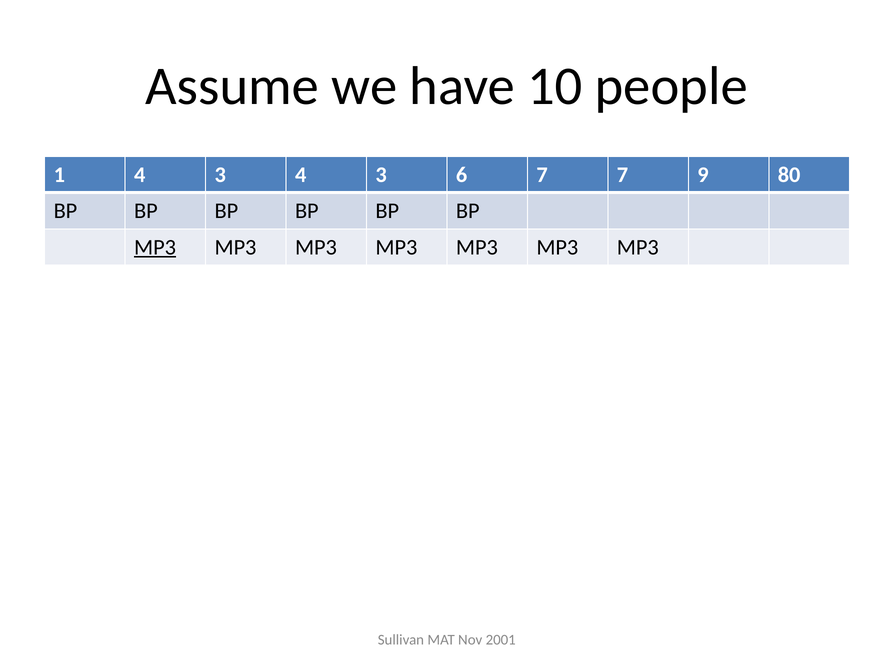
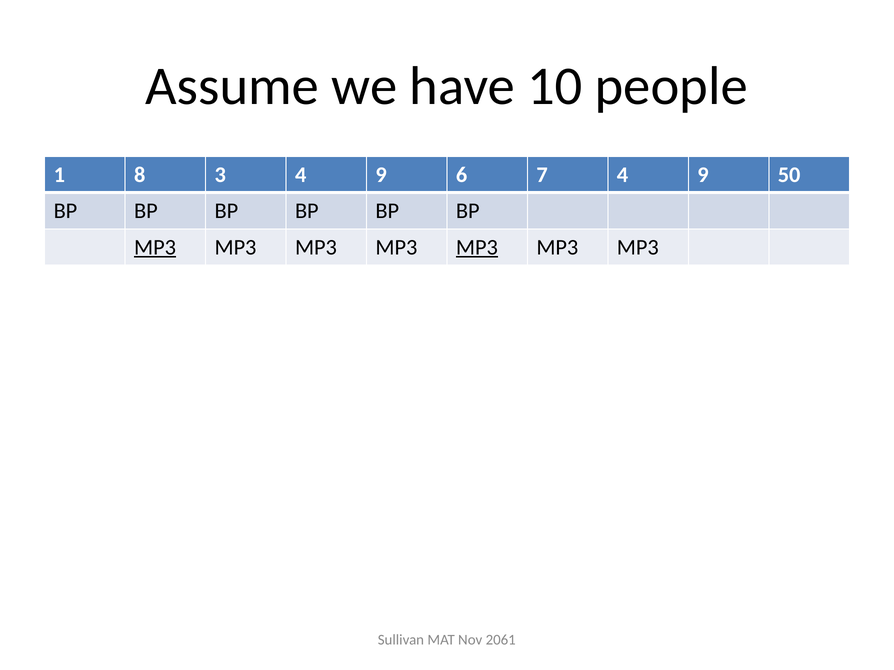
1 4: 4 -> 8 (140, 175)
3 4 3: 3 -> 9 (381, 175)
7 7: 7 -> 4 (623, 175)
80: 80 -> 50 (789, 175)
MP3 underline: none -> present (477, 247)
2001: 2001 -> 2061 (501, 640)
